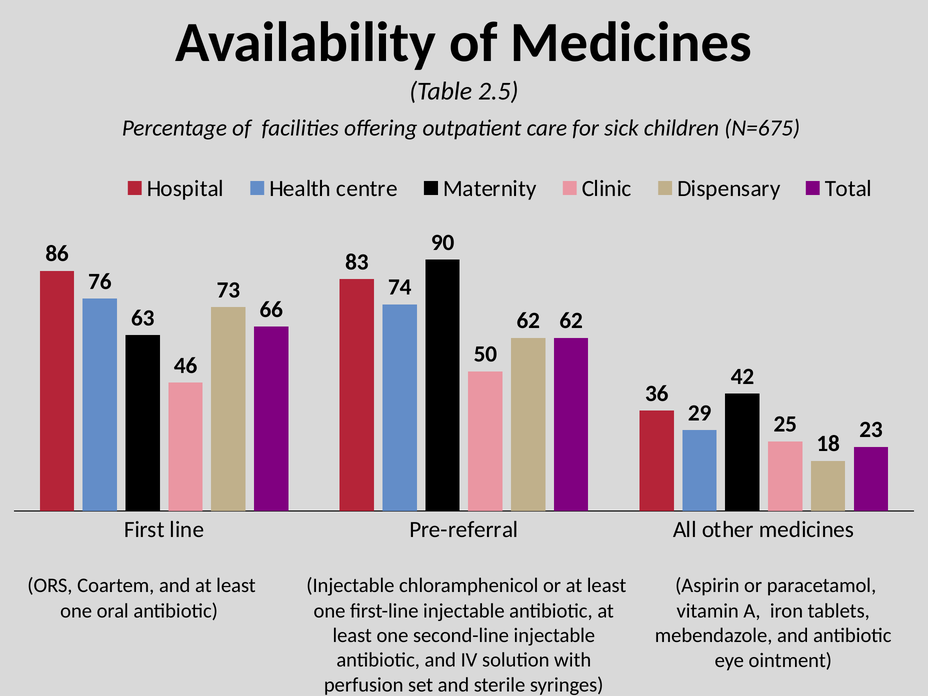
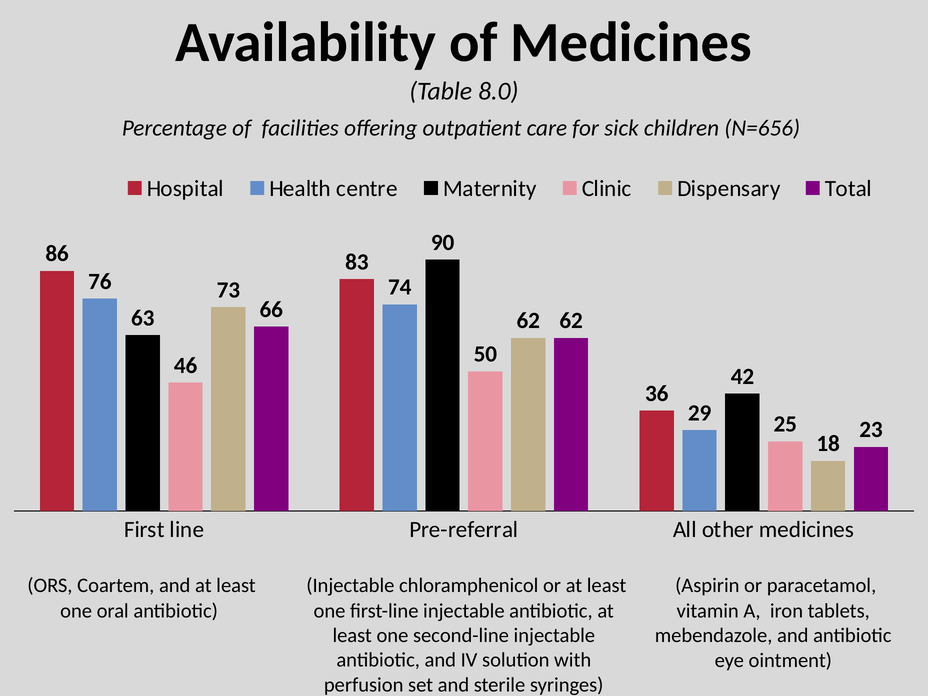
2.5: 2.5 -> 8.0 (498, 91)
N=675: N=675 -> N=656 (762, 128)
